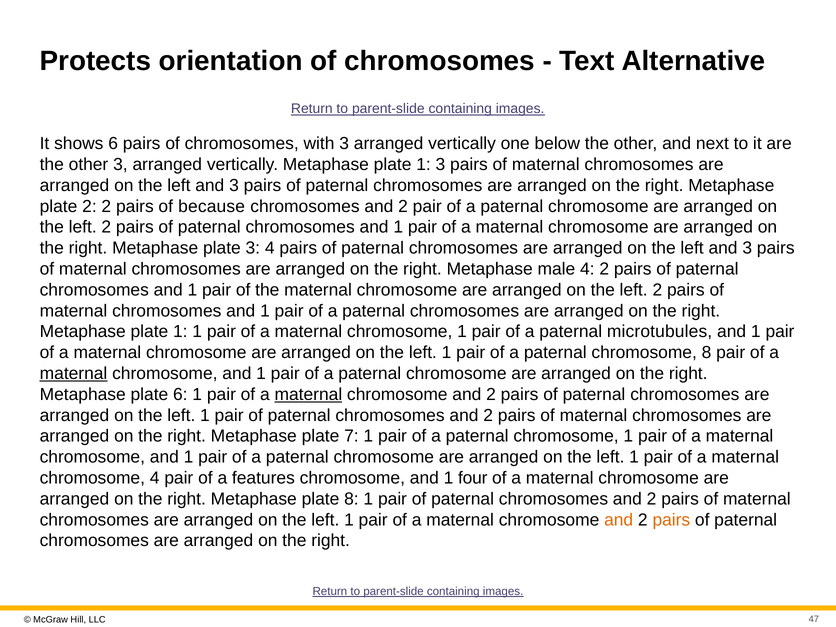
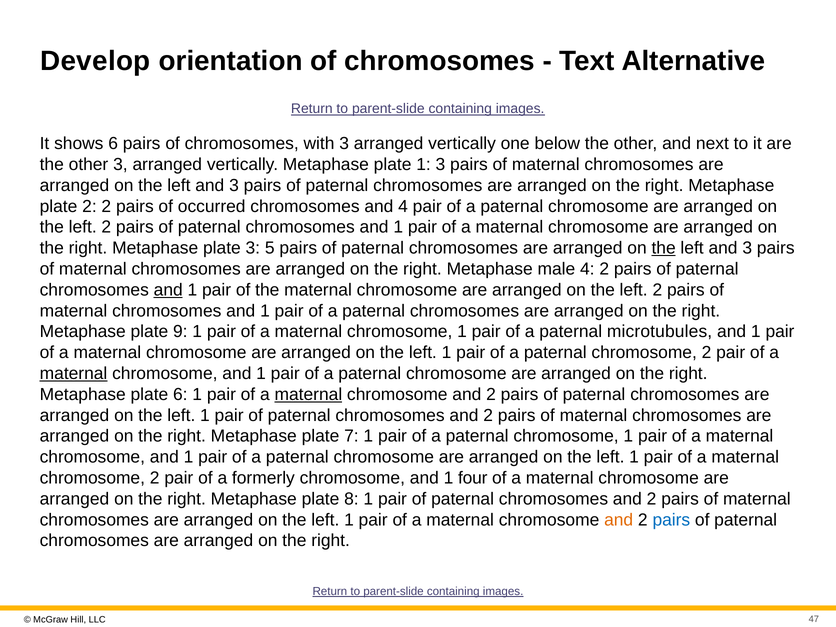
Protects: Protects -> Develop (95, 61)
because: because -> occurred (212, 206)
2: 2 -> 4 (403, 206)
3 4: 4 -> 5 (270, 248)
the underline: none -> present (664, 248)
and underline: none -> present (168, 290)
1: 1 -> 9 (180, 332)
paternal chromosome 8: 8 -> 2 (706, 353)
4: 4 -> 2 (155, 478)
features: features -> formerly (263, 478)
pairs colour: orange -> blue (671, 520)
